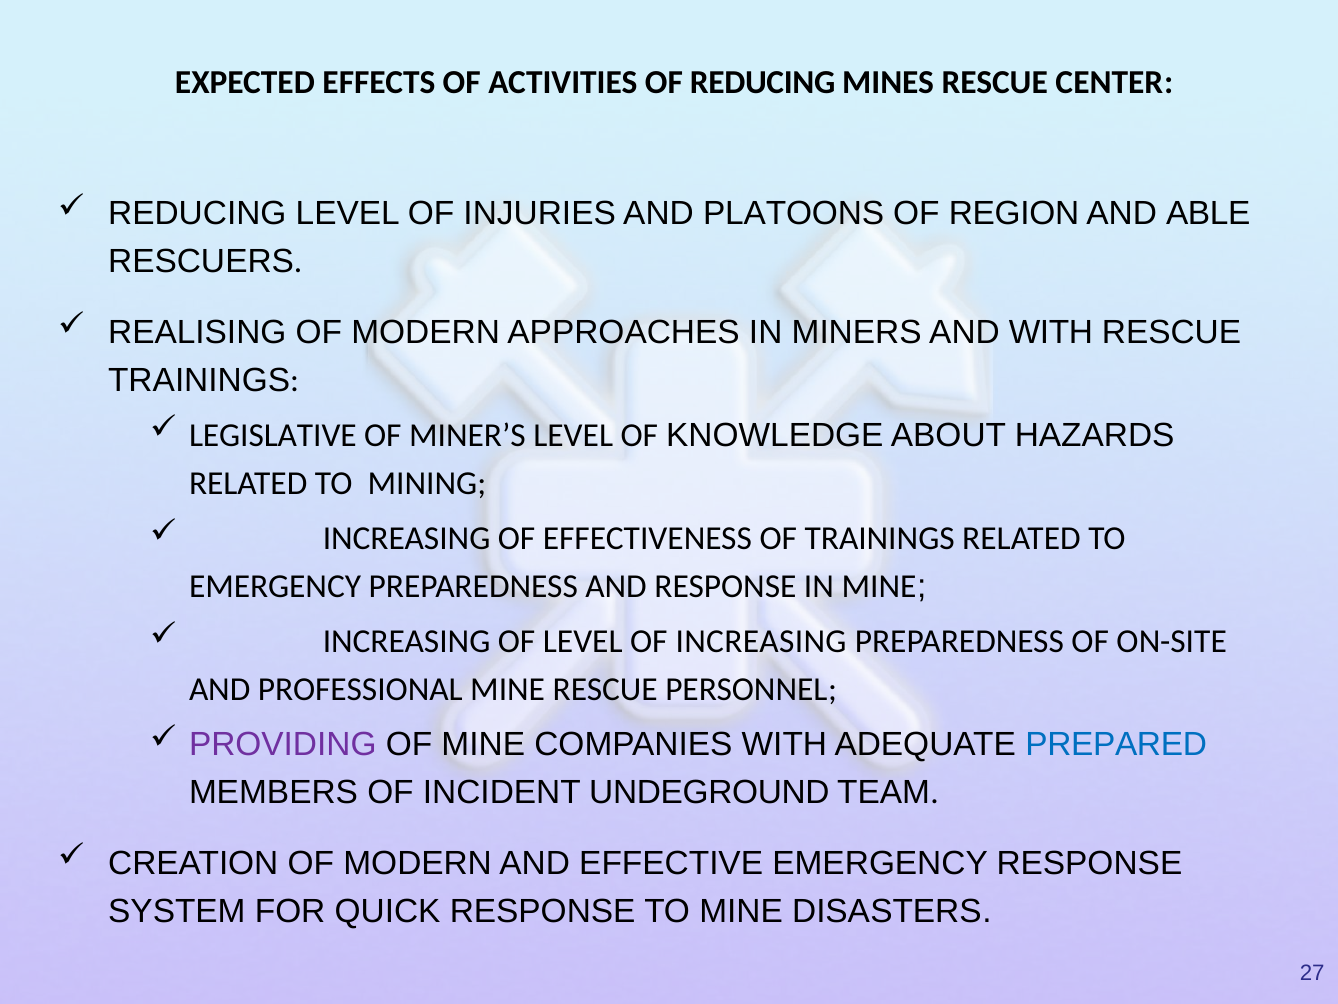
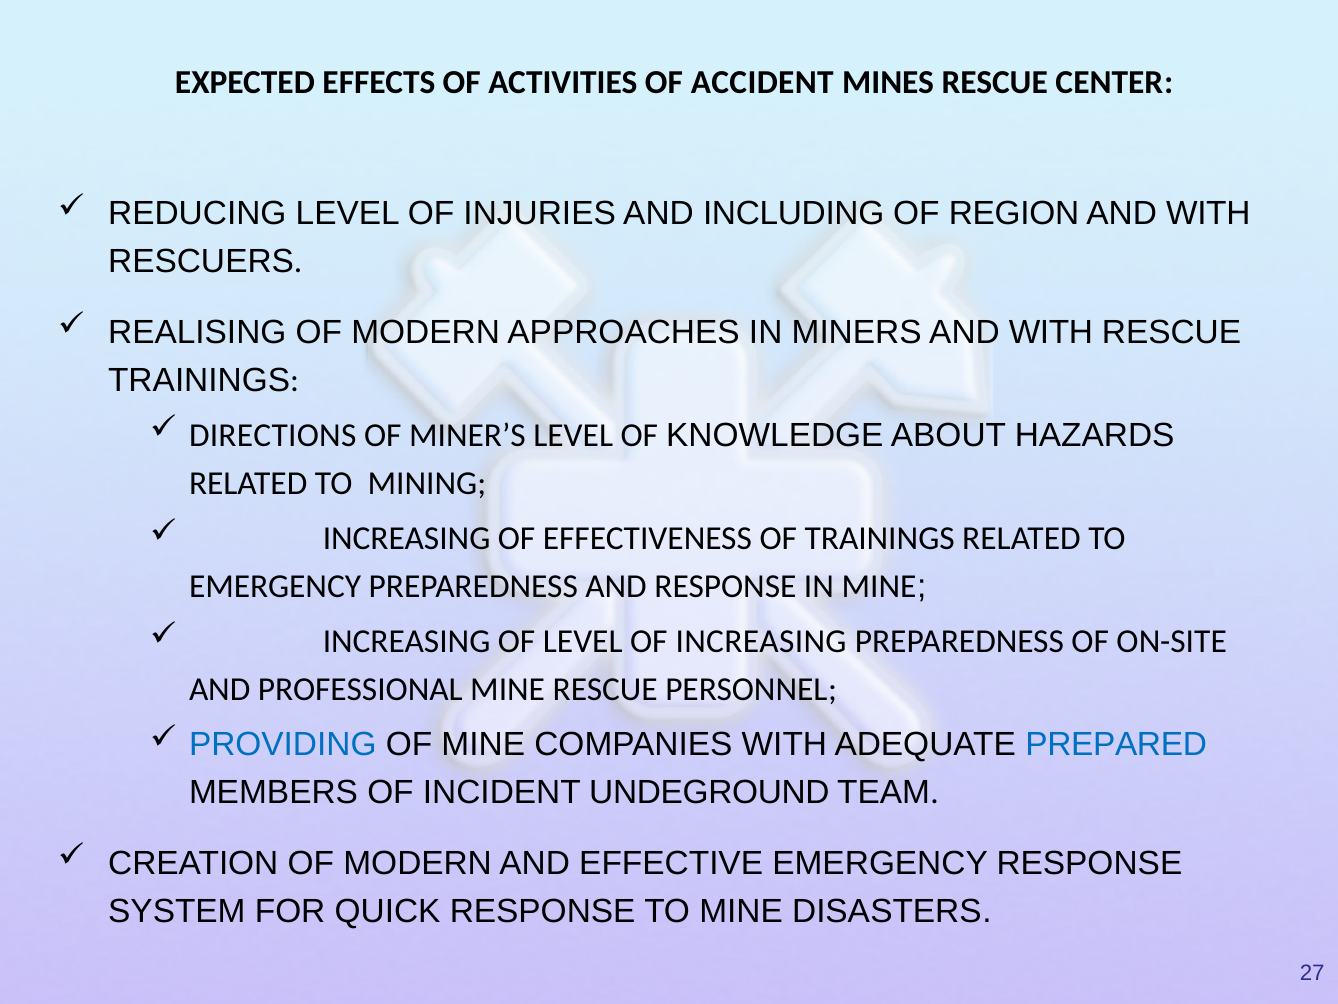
OF REDUCING: REDUCING -> ACCIDENT (762, 83)
PLATOONS: PLATOONS -> INCLUDING (794, 214)
ABLE: ABLE -> WITH (1208, 214)
LEGISLATIVE: LEGISLATIVE -> DIRECTIONS (273, 435)
PROVIDING colour: purple -> blue (283, 744)
